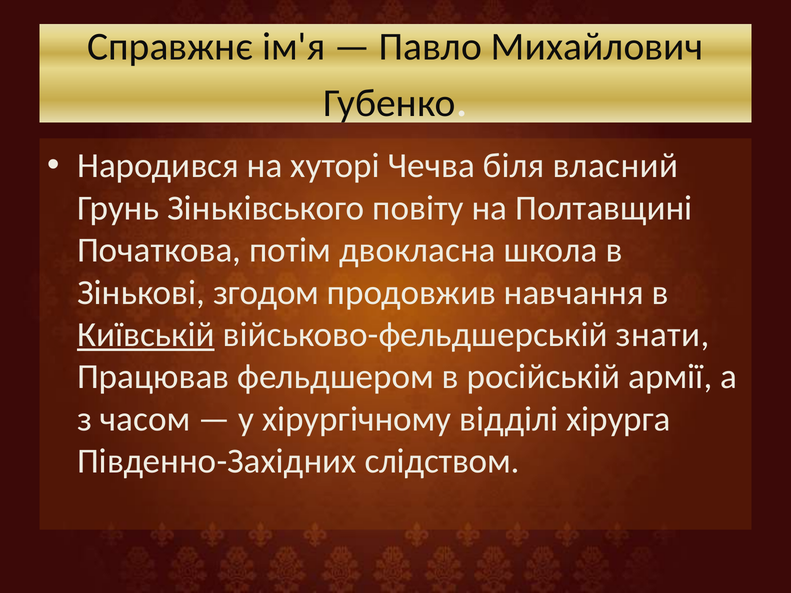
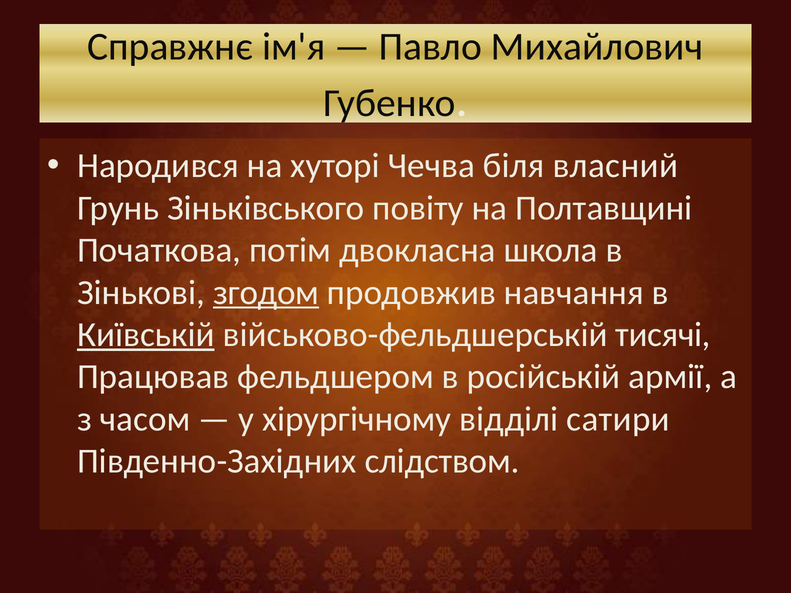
згодом underline: none -> present (266, 293)
знати: знати -> тисячі (663, 335)
хірурга: хірурга -> сатири (618, 419)
